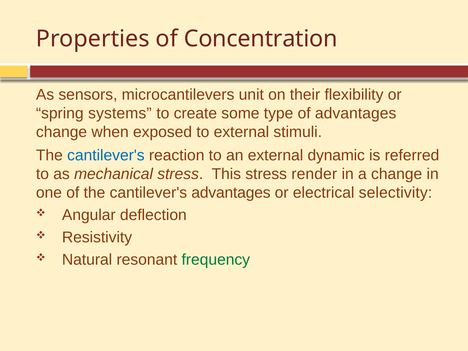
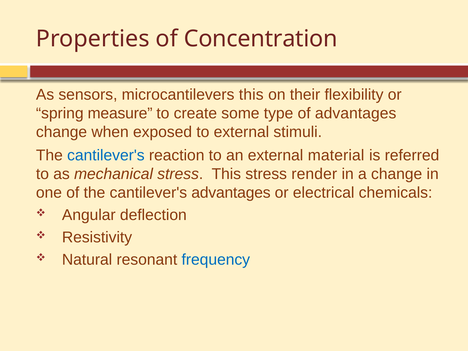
microcantilevers unit: unit -> this (251, 95)
systems: systems -> measure (120, 113)
dynamic: dynamic -> material (336, 155)
selectivity: selectivity -> chemicals (396, 193)
frequency colour: green -> blue (216, 260)
